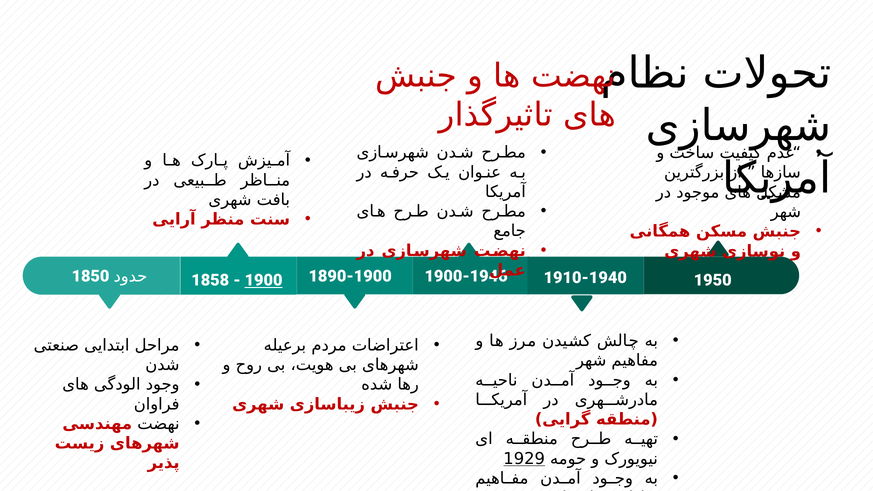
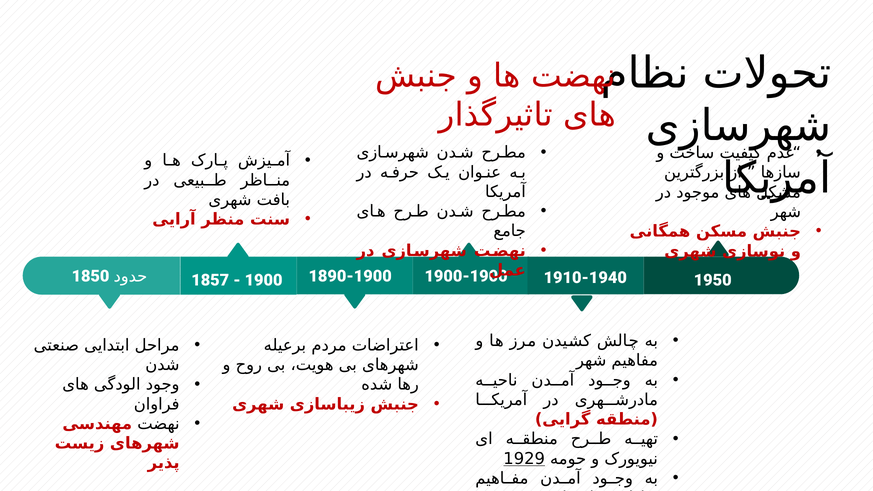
1858: 1858 -> 1857 (210, 280)
1900 underline: present -> none (264, 280)
1900-1946: 1900-1946 -> 1900-1900 (466, 277)
